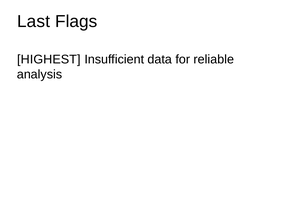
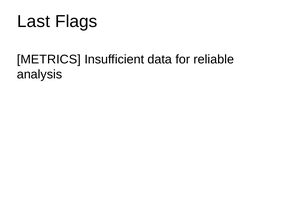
HIGHEST: HIGHEST -> METRICS (49, 59)
